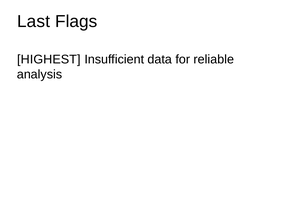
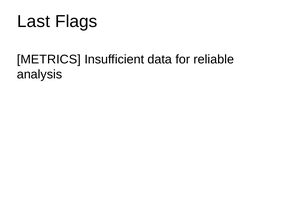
HIGHEST: HIGHEST -> METRICS (49, 59)
